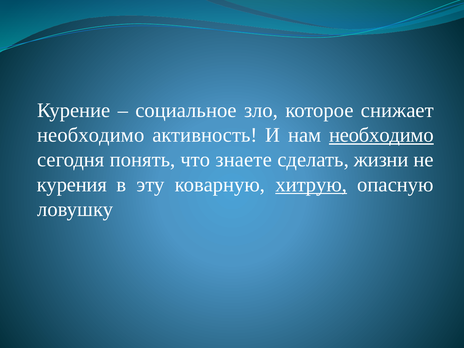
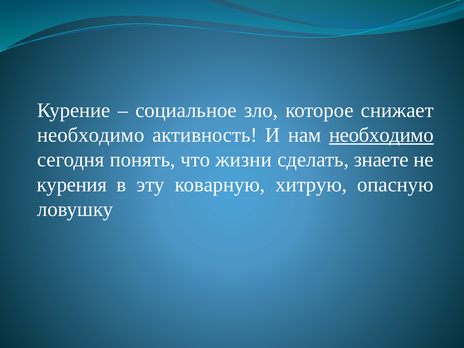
знаете: знаете -> жизни (244, 160)
жизни: жизни -> знаете (381, 160)
хитрую underline: present -> none (311, 185)
